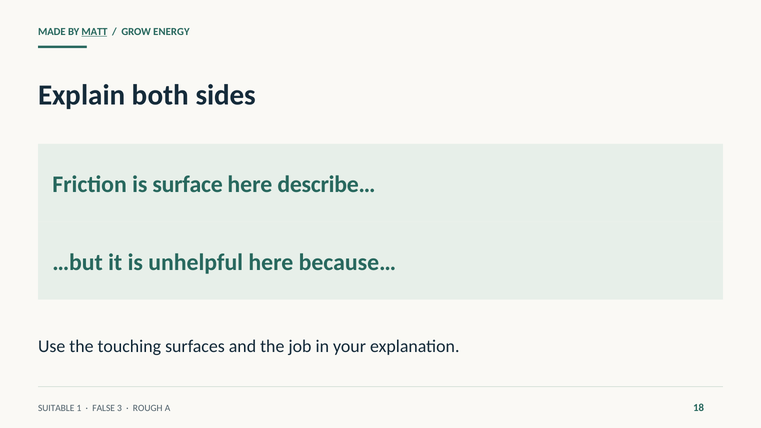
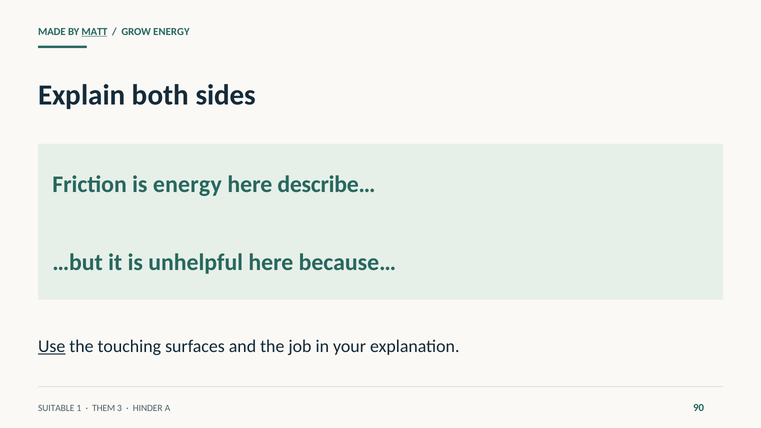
is surface: surface -> energy (187, 184)
Use underline: none -> present (52, 346)
FALSE: FALSE -> THEM (104, 408)
ROUGH: ROUGH -> HINDER (148, 408)
18: 18 -> 90 (699, 408)
